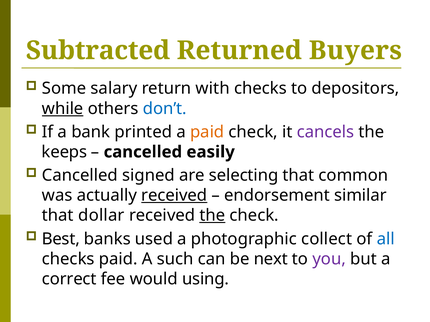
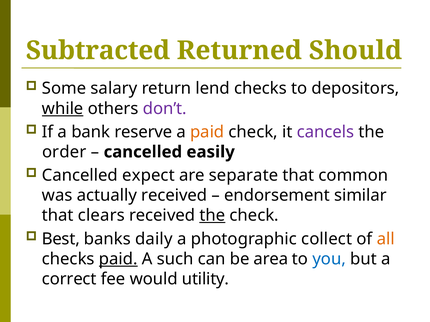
Buyers: Buyers -> Should (355, 51)
with: with -> lend (213, 89)
don’t colour: blue -> purple (165, 109)
printed: printed -> reserve (143, 132)
keeps: keeps -> order (64, 152)
signed: signed -> expect (149, 176)
selecting: selecting -> separate (244, 176)
received underline: present -> none (174, 196)
dollar: dollar -> clears (101, 216)
used: used -> daily (154, 239)
all colour: blue -> orange (386, 239)
paid underline: none -> present (118, 259)
next: next -> area (271, 259)
you colour: purple -> blue (329, 259)
using: using -> utility (205, 279)
